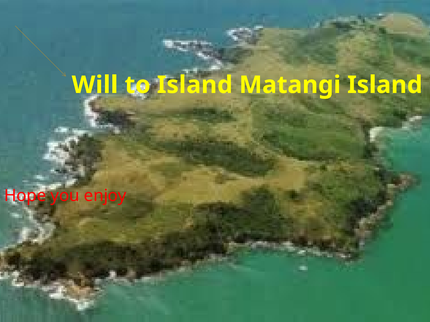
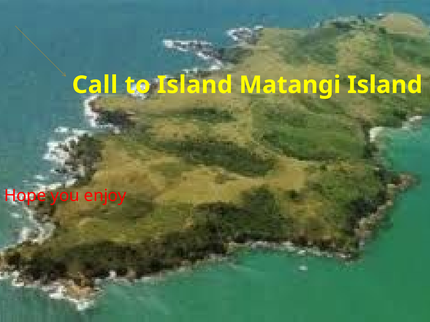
Will: Will -> Call (95, 85)
